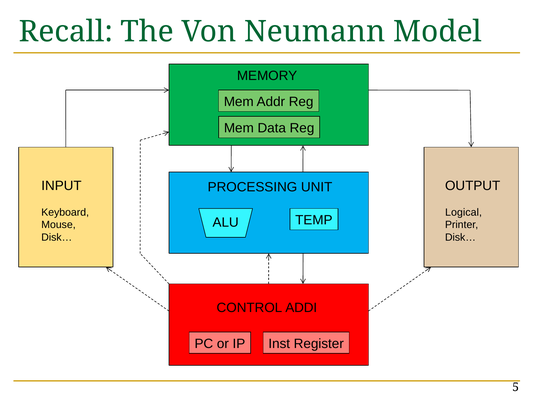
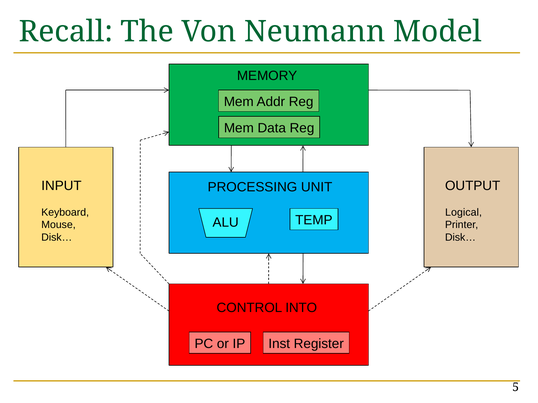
ADDI: ADDI -> INTO (301, 308)
